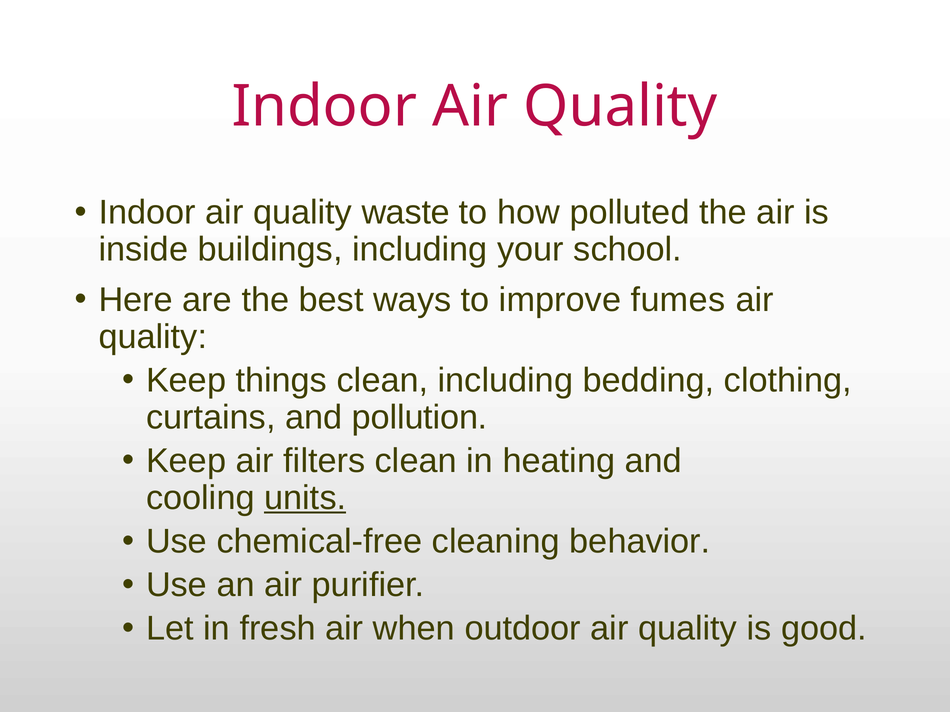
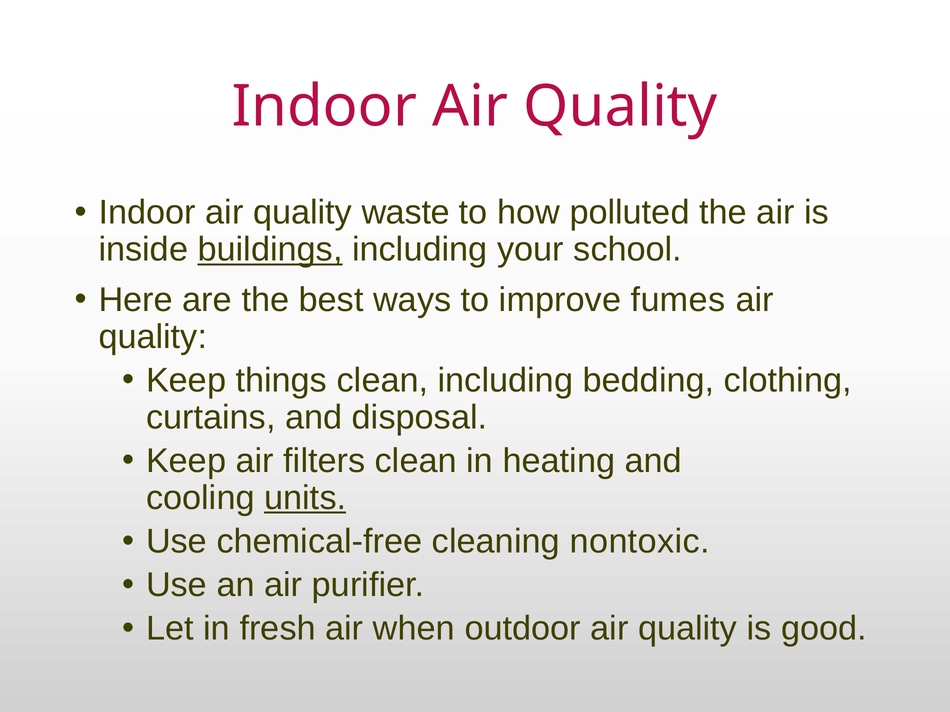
buildings underline: none -> present (270, 250)
pollution: pollution -> disposal (420, 418)
behavior: behavior -> nontoxic (640, 542)
